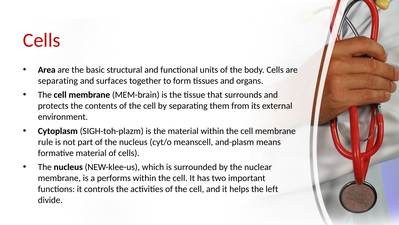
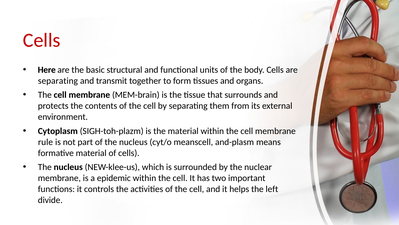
Area: Area -> Here (47, 70)
surfaces: surfaces -> transmit (112, 81)
performs: performs -> epidemic (114, 178)
